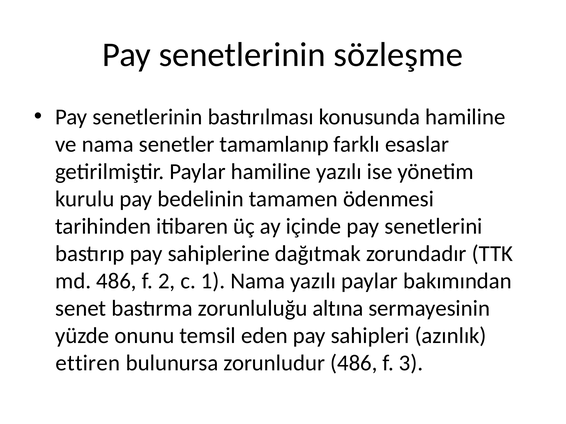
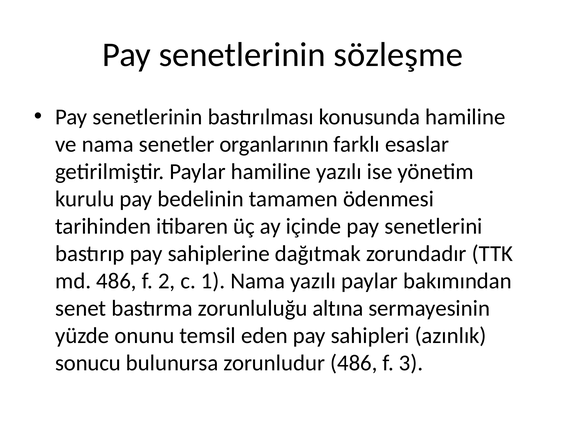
tamamlanıp: tamamlanıp -> organlarının (274, 145)
ettiren: ettiren -> sonucu (88, 363)
